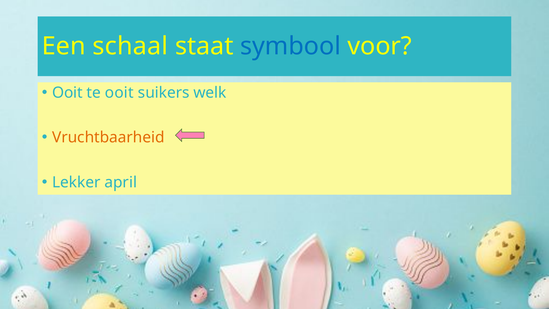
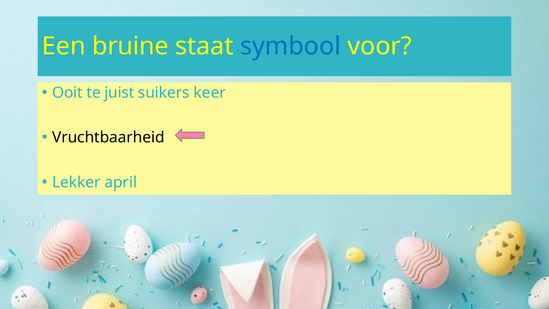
schaal: schaal -> bruine (130, 46)
te ooit: ooit -> juist (119, 93)
welk: welk -> keer (210, 93)
Vruchtbaarheid colour: orange -> black (108, 137)
